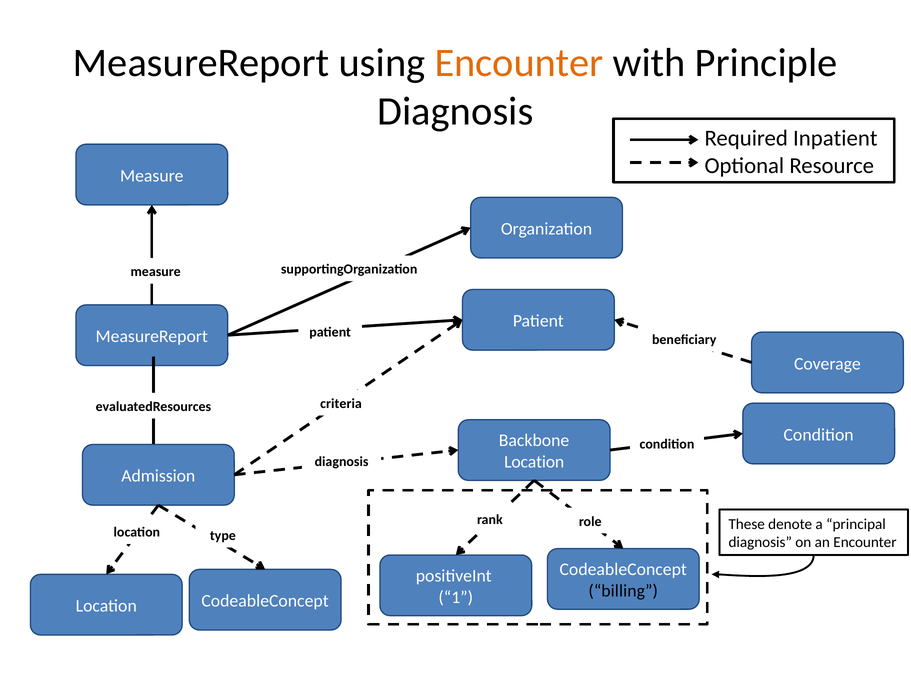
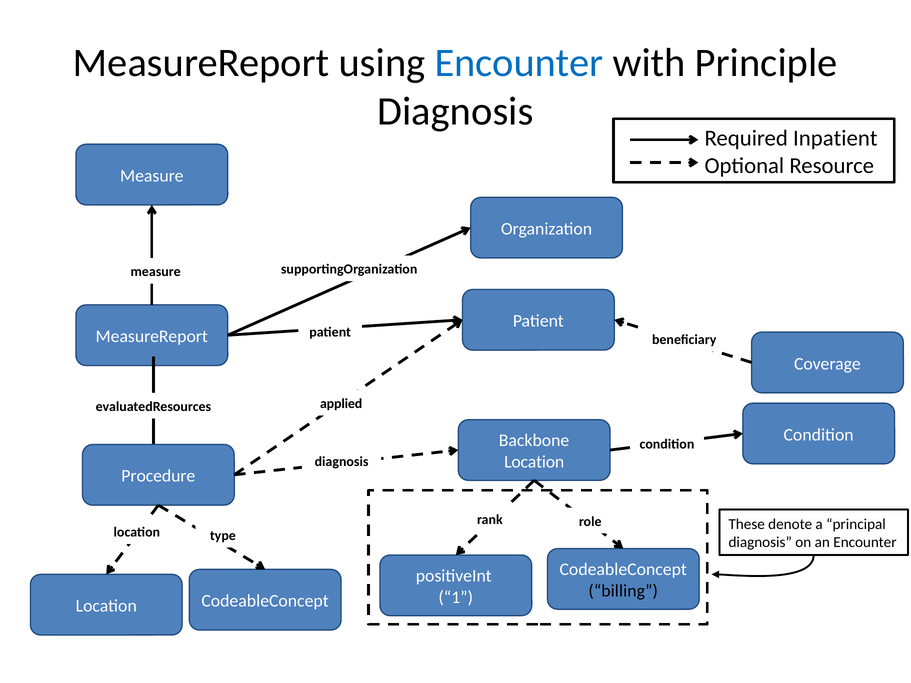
Encounter colour: orange -> blue (519, 63)
criteria: criteria -> applied (341, 404)
Admission: Admission -> Procedure (158, 476)
